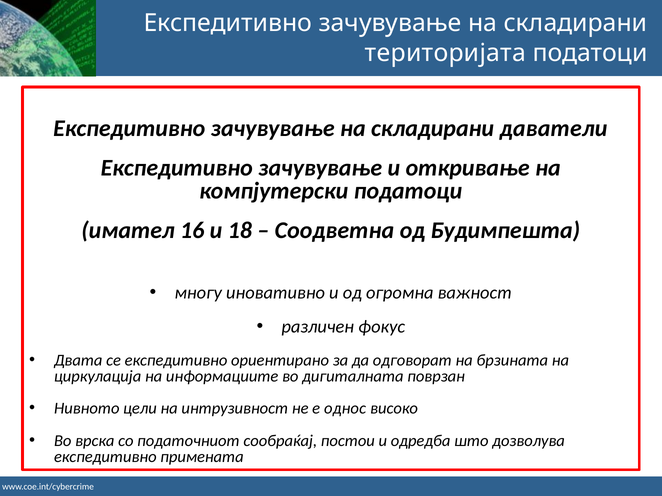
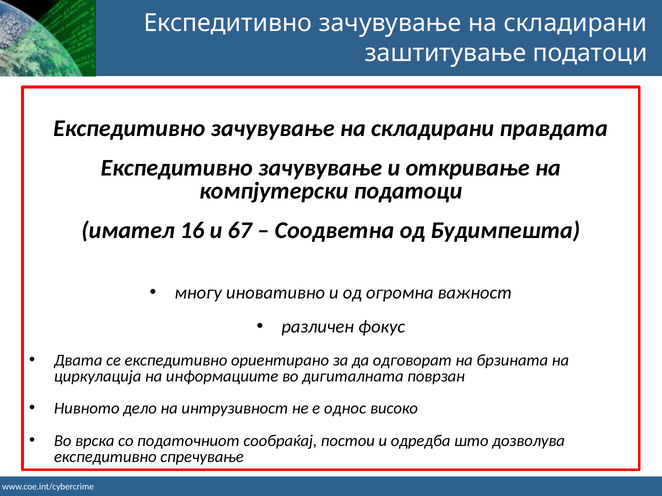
територијата: територијата -> заштитување (446, 53)
даватели: даватели -> правдата (554, 129)
18: 18 -> 67 (240, 230)
цели: цели -> дело (140, 409)
примената: примената -> спречување (202, 457)
